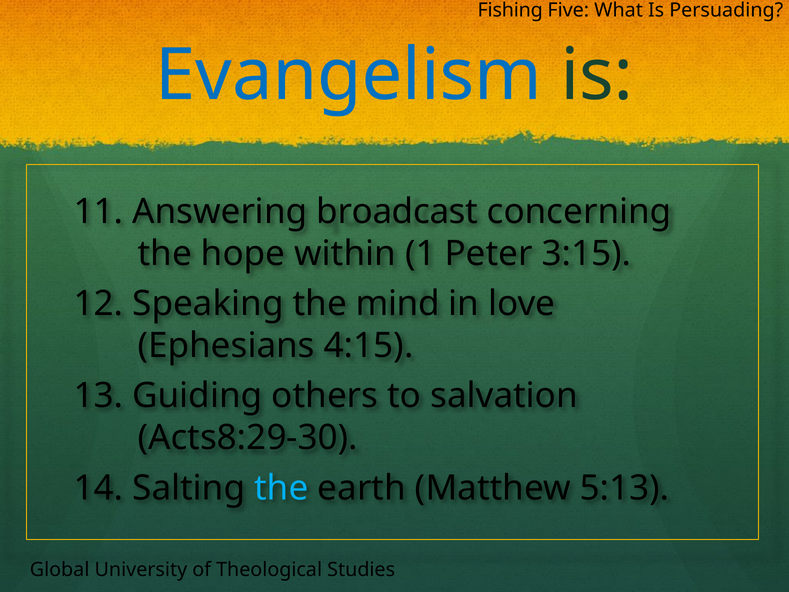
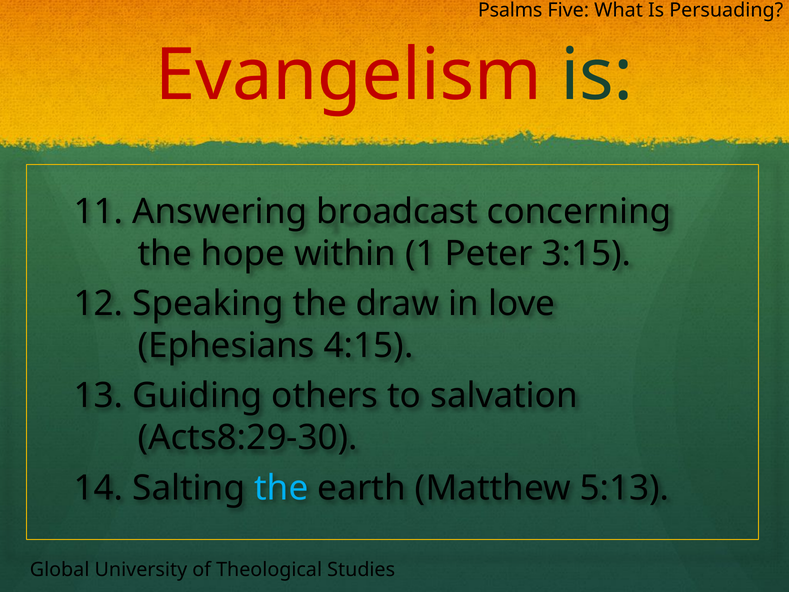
Fishing: Fishing -> Psalms (510, 10)
Evangelism colour: blue -> red (349, 75)
mind: mind -> draw (398, 304)
